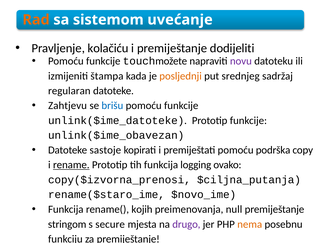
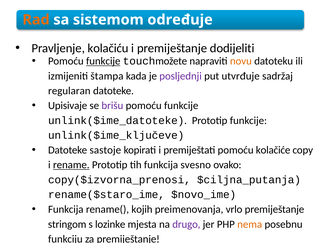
uvećanje: uvećanje -> određuje (180, 20)
funkcije underline: none -> present (103, 61)
novu colour: purple -> orange (241, 61)
posljednji colour: orange -> purple (181, 76)
srednjeg: srednjeg -> utvrđuje (241, 76)
Zahtjevu: Zahtjevu -> Upisivaje (68, 106)
brišu colour: blue -> purple (112, 106)
unlink($ime_obavezan: unlink($ime_obavezan -> unlink($ime_ključeve (116, 135)
podrška: podrška -> kolačiće (273, 150)
logging: logging -> svesno (196, 165)
null: null -> vrlo (234, 209)
secure: secure -> lozinke (110, 224)
